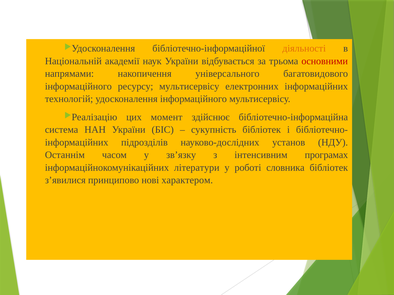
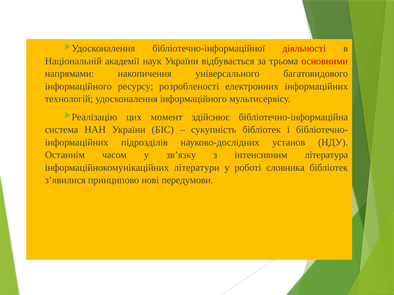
діяльності colour: orange -> red (304, 49)
ресурсу мультисервісу: мультисервісу -> розробленості (189, 86)
програмах: програмах -> література (326, 155)
характером: характером -> передумови (187, 180)
